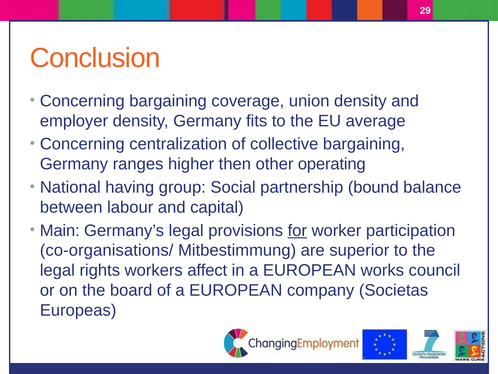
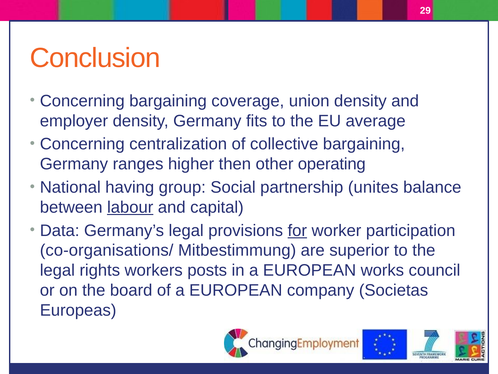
bound: bound -> unites (373, 187)
labour underline: none -> present (130, 207)
Main: Main -> Data (60, 230)
affect: affect -> posts (207, 270)
